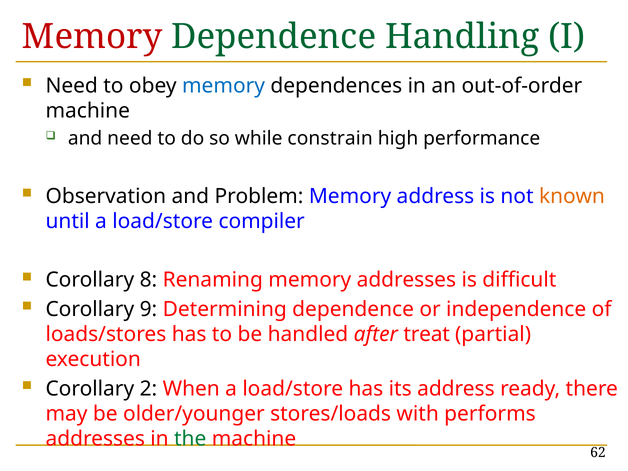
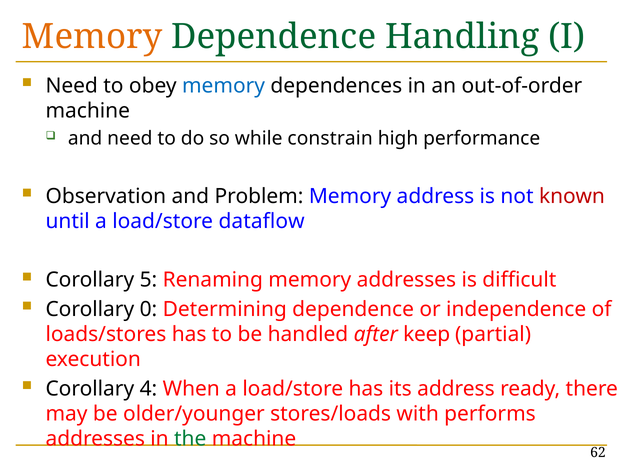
Memory colour: red -> orange (92, 37)
known colour: orange -> red (572, 196)
compiler: compiler -> dataflow (262, 221)
8: 8 -> 5 (148, 280)
9: 9 -> 0 (148, 309)
treat: treat -> keep (427, 334)
2: 2 -> 4 (148, 389)
